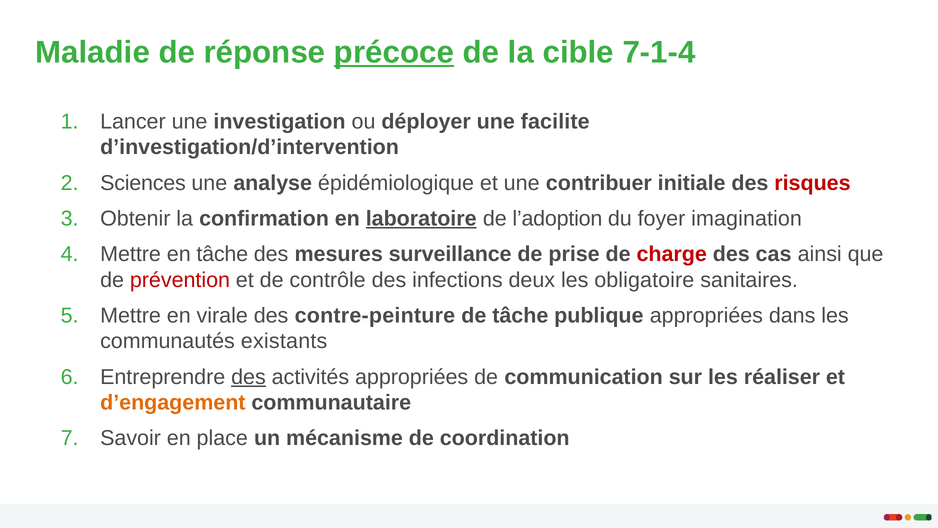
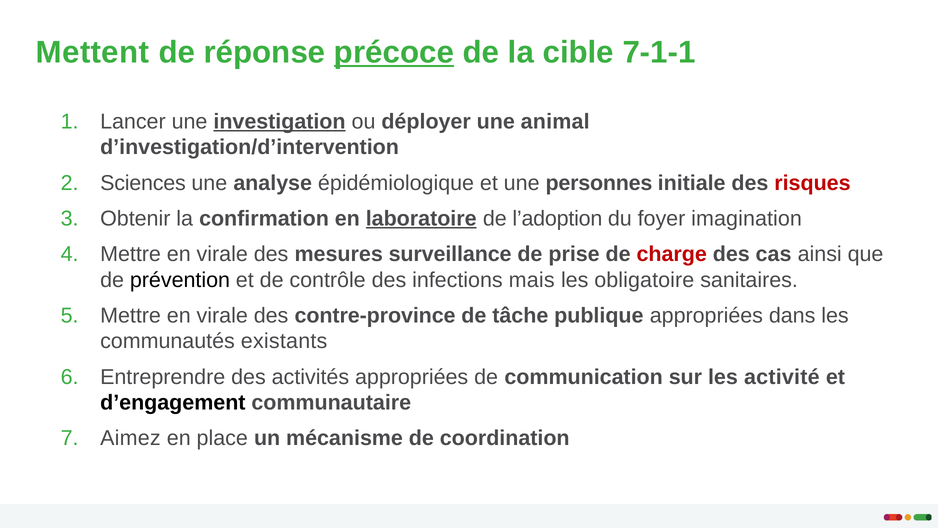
Maladie: Maladie -> Mettent (92, 53)
7-1-4: 7-1-4 -> 7-1-1 (659, 53)
investigation underline: none -> present (280, 122)
facilite: facilite -> animal (555, 122)
contribuer: contribuer -> personnes (599, 183)
tâche: tâche -> virale (222, 254)
prévention colour: red -> black (180, 280)
deux: deux -> mais (532, 280)
contre-peinture: contre-peinture -> contre-province (375, 315)
des underline: present -> none (248, 377)
réaliser: réaliser -> activité (782, 377)
d’engagement colour: orange -> black (173, 402)
Savoir: Savoir -> Aimez (130, 438)
